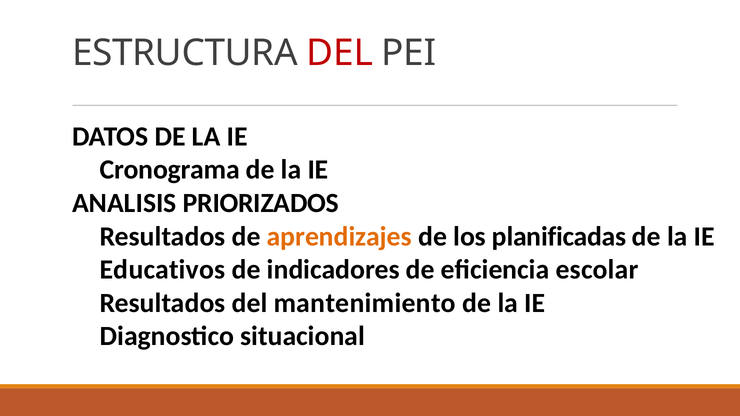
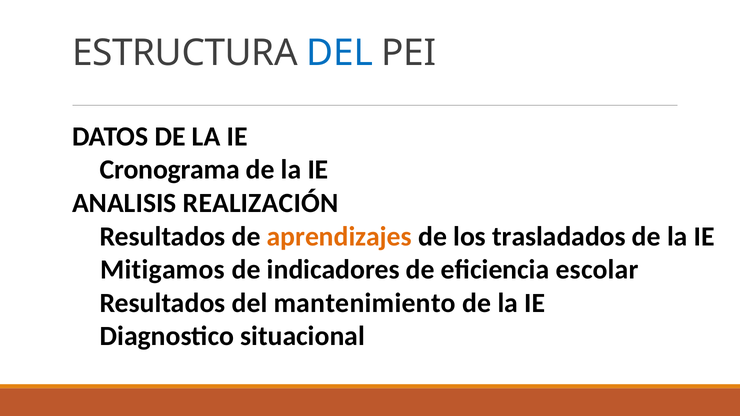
DEL colour: red -> blue (340, 53)
PRIORIZADOS: PRIORIZADOS -> REALIZACIÓN (261, 203)
planificadas: planificadas -> trasladados (559, 237)
Educativos: Educativos -> Mitigamos (163, 270)
